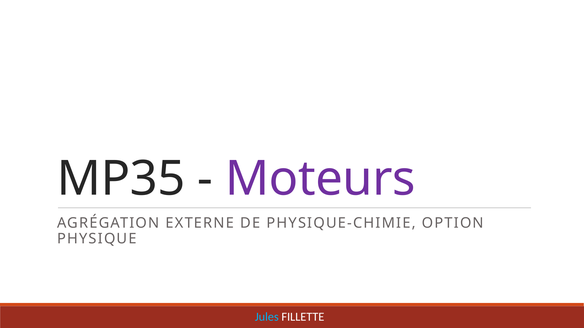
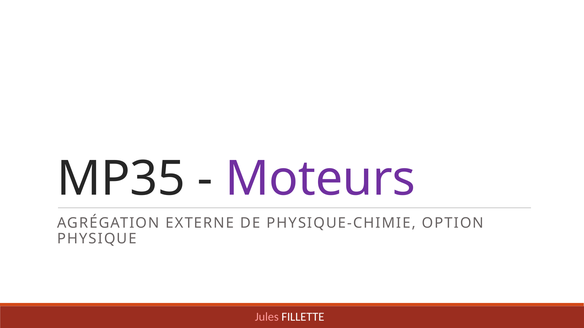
Jules colour: light blue -> pink (267, 317)
